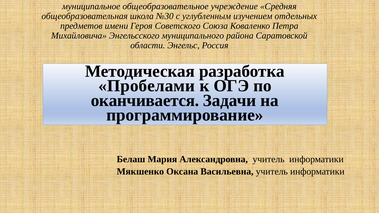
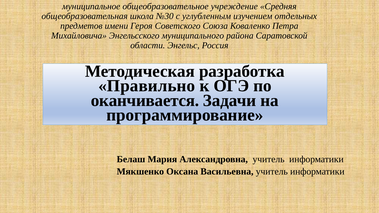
Пробелами: Пробелами -> Правильно (147, 86)
